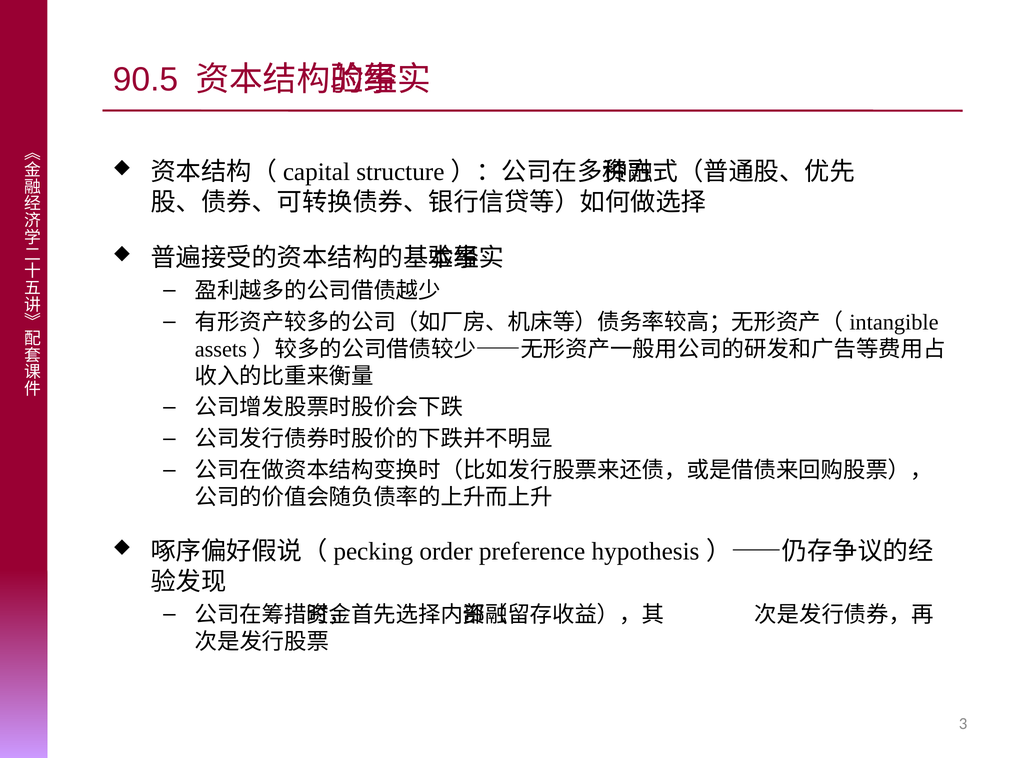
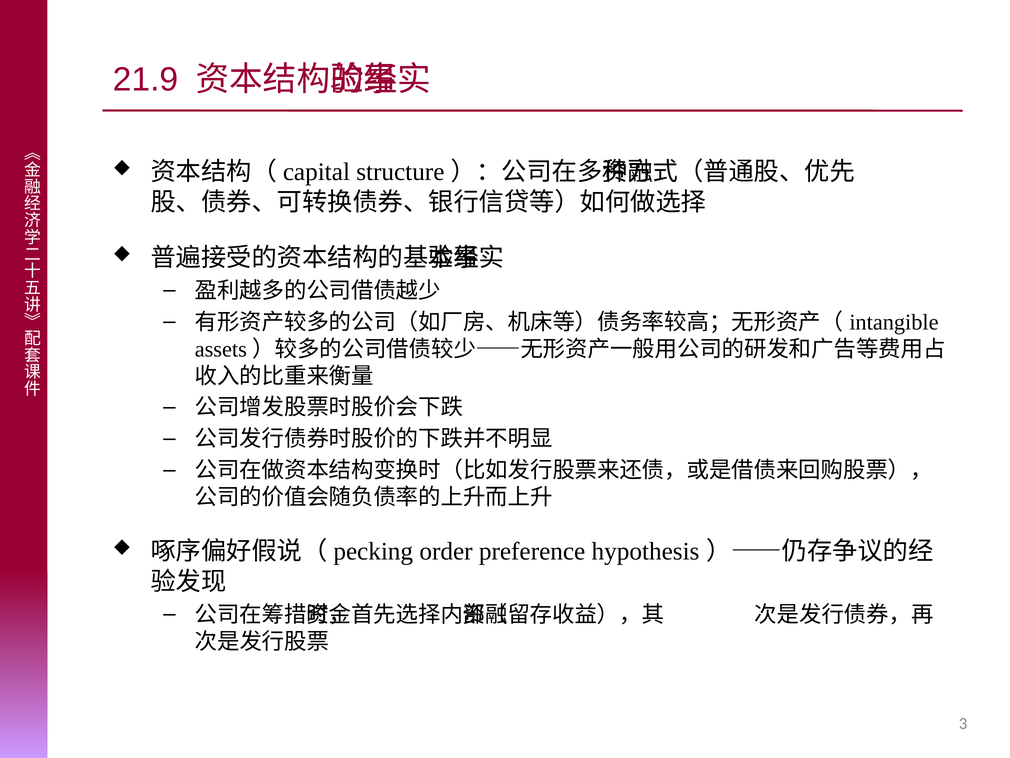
90.5: 90.5 -> 21.9 (145, 80)
